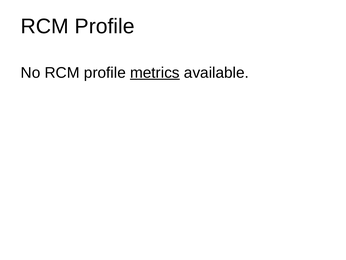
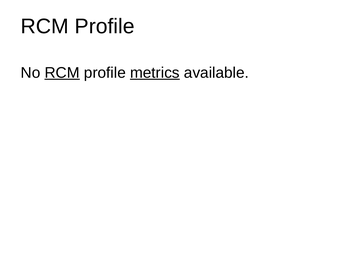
RCM underline: none -> present (62, 73)
